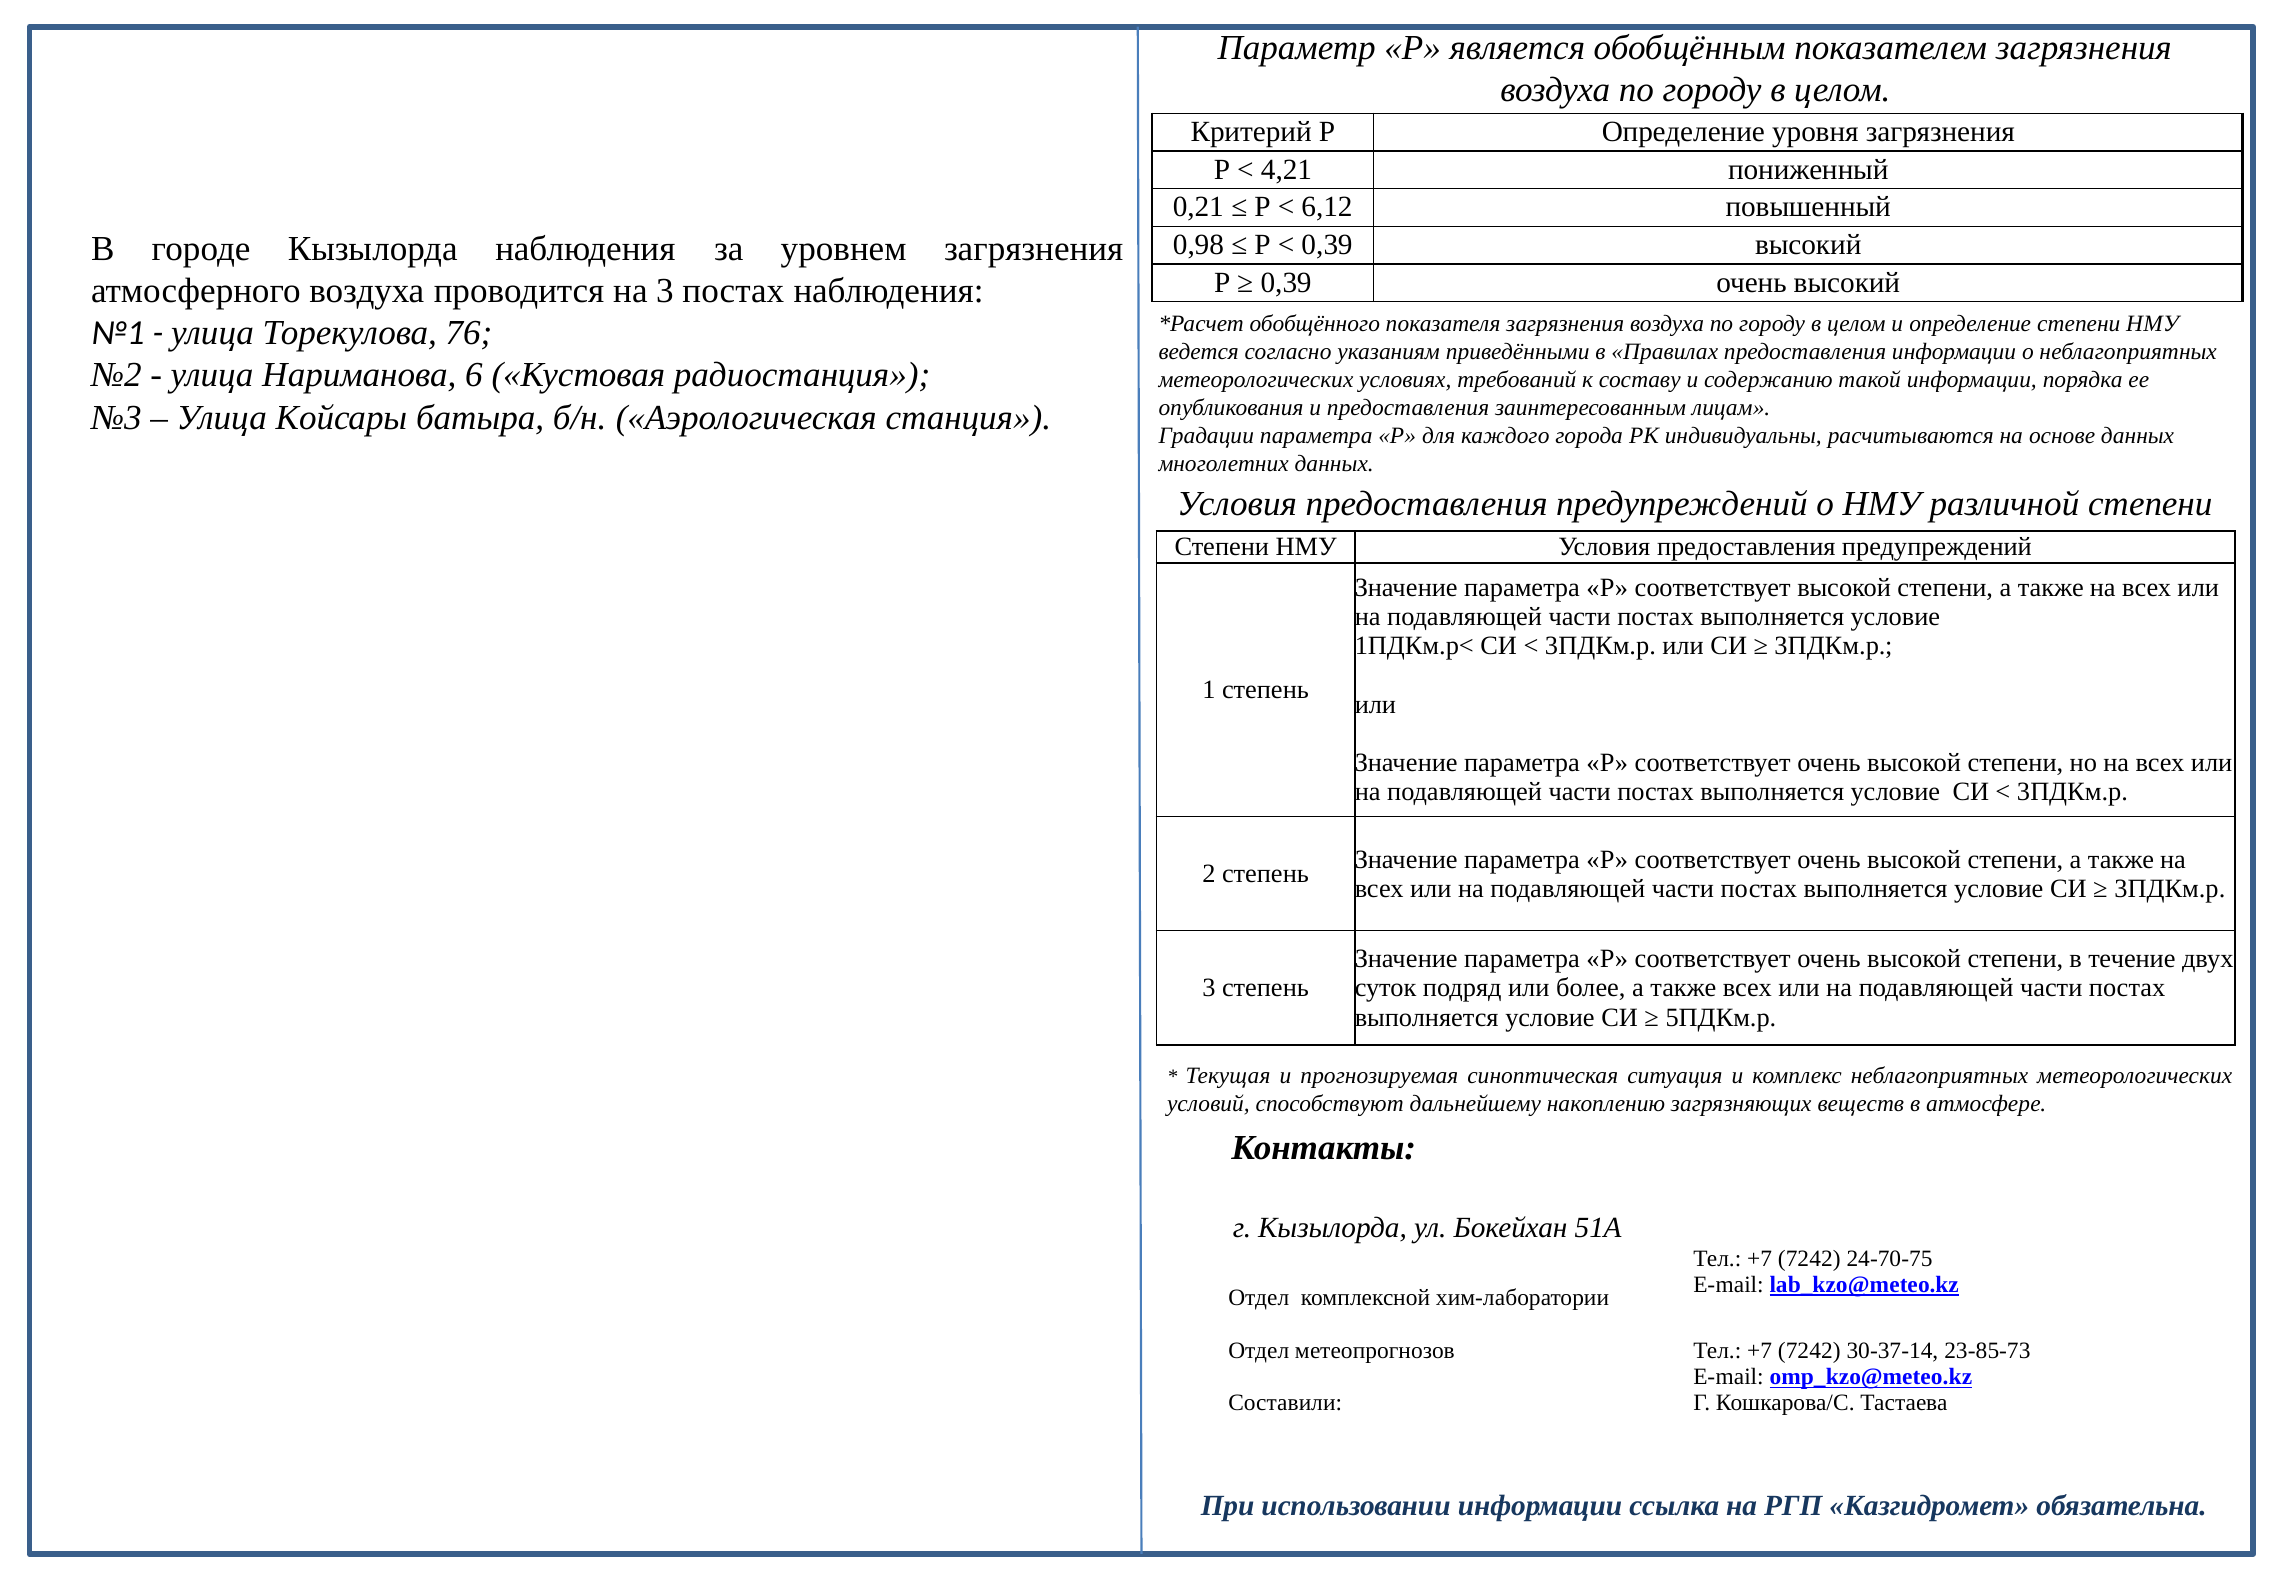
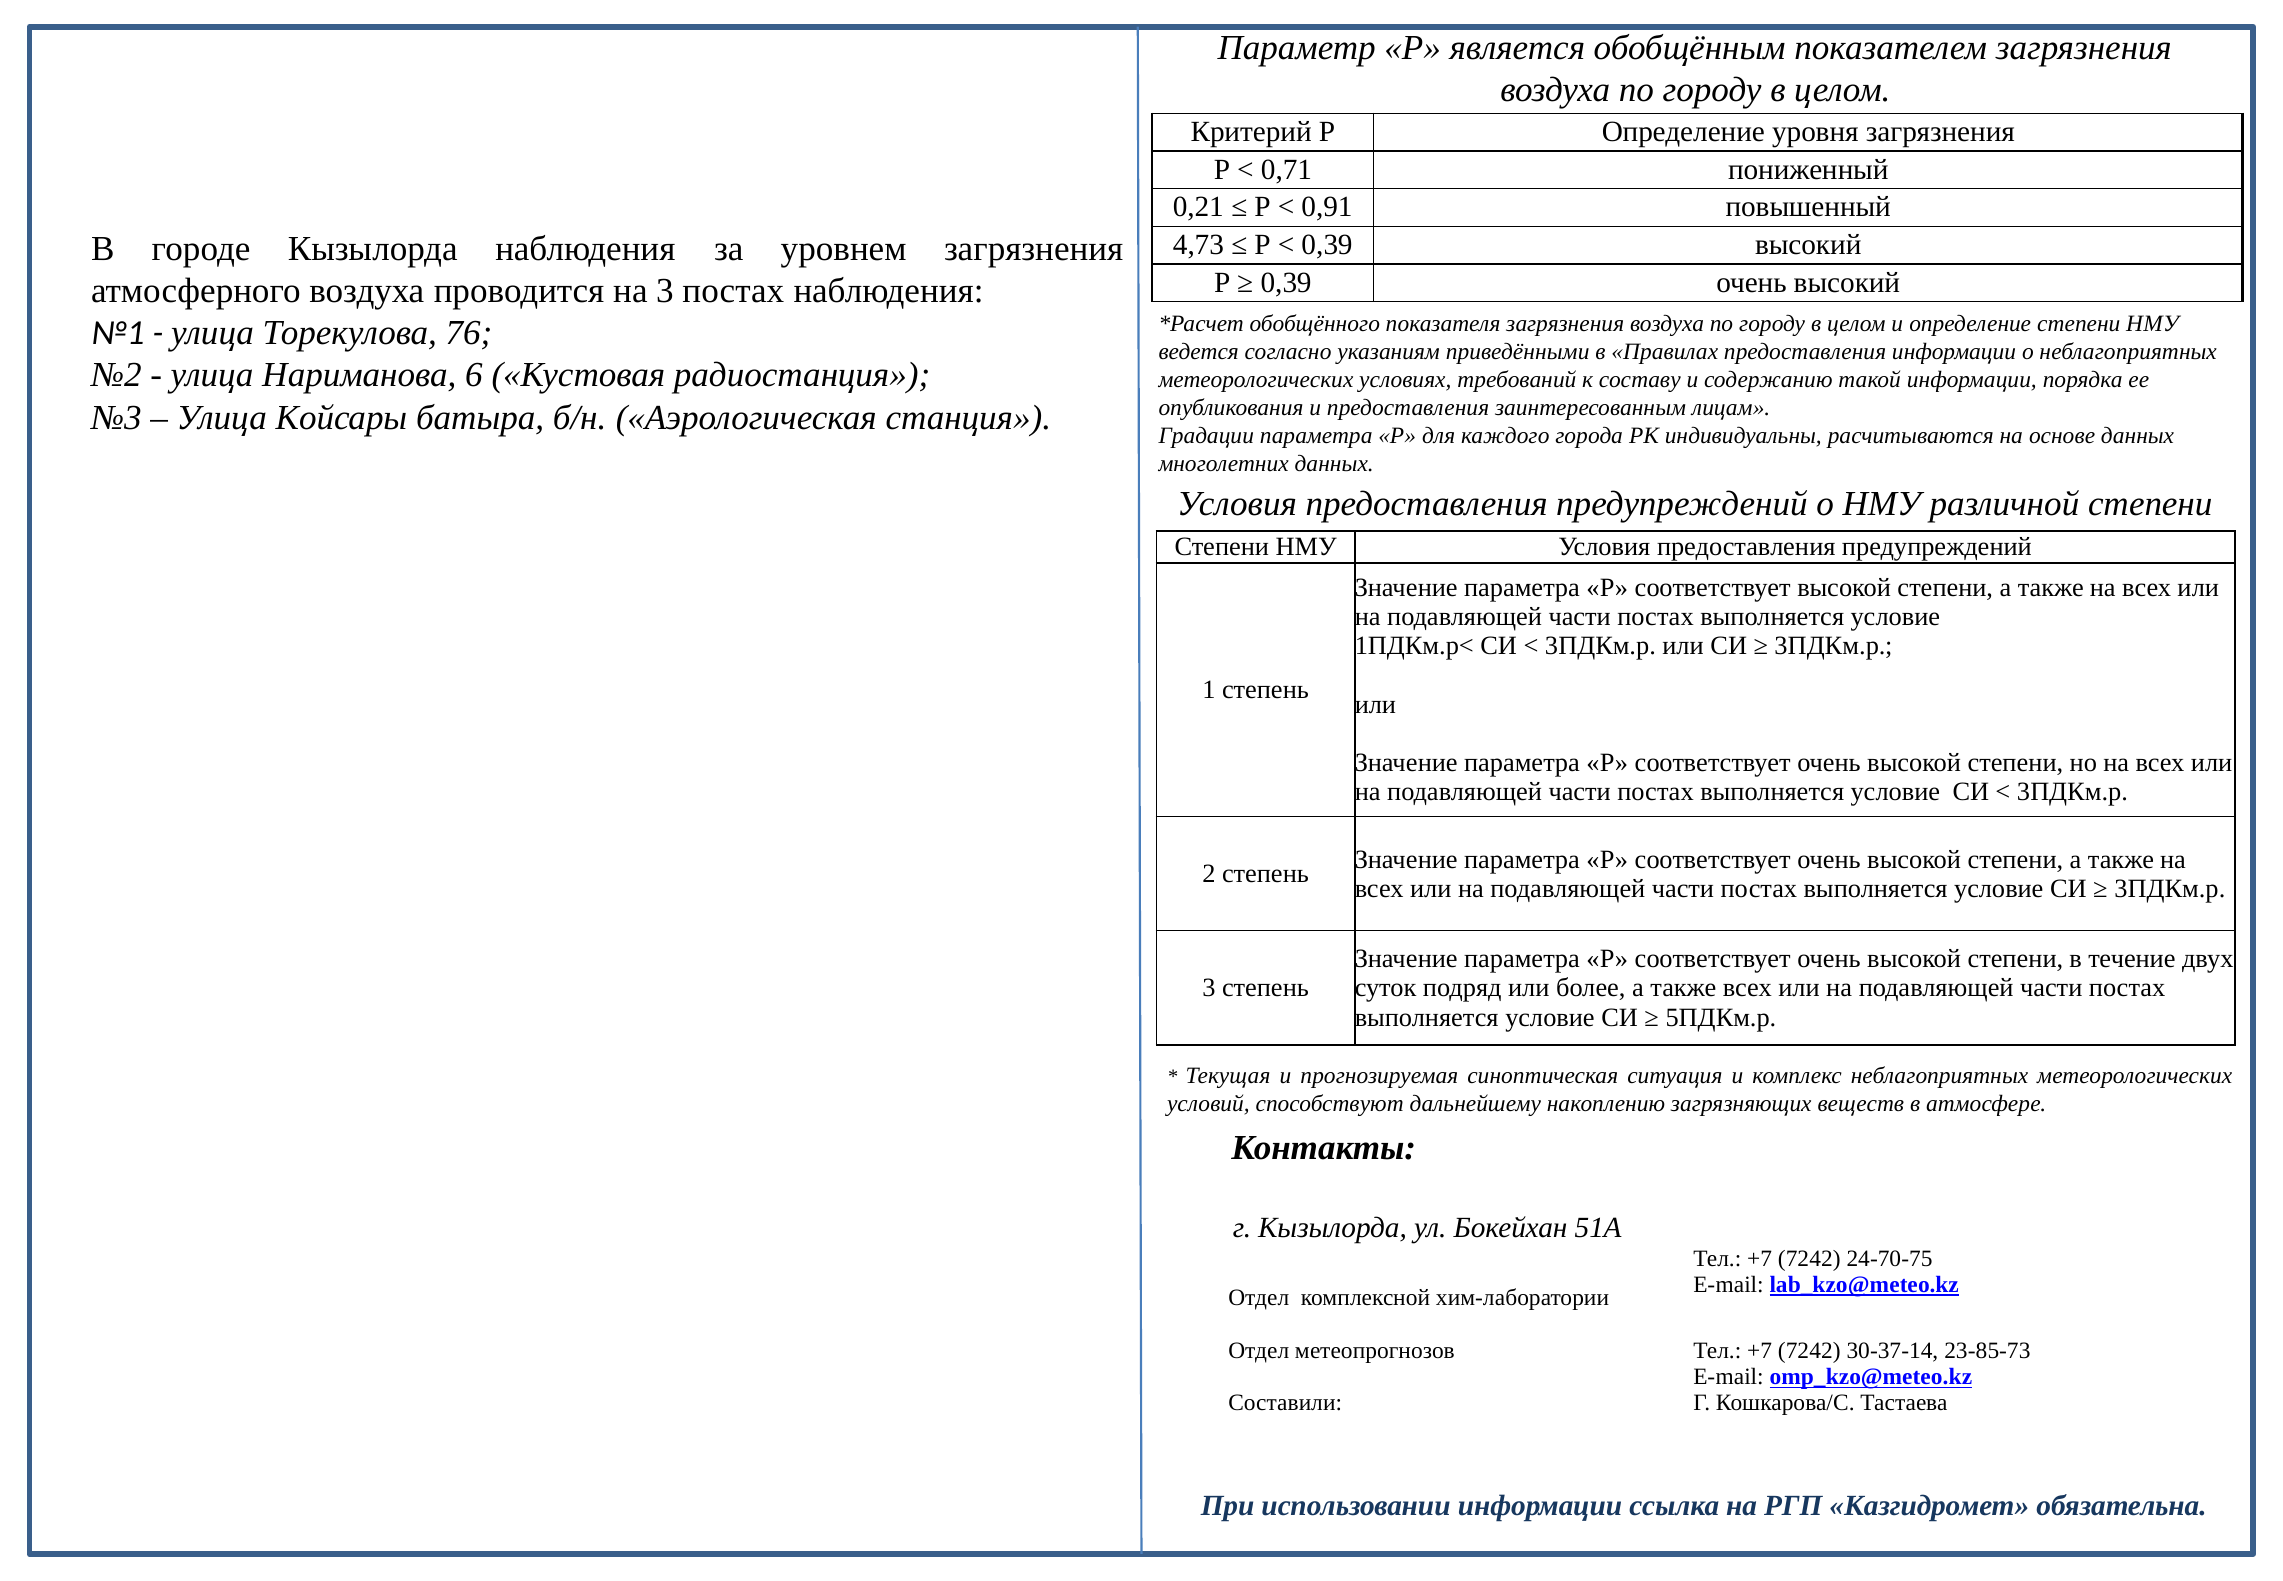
4,21: 4,21 -> 0,71 (1286, 170)
6,12: 6,12 -> 0,91 (1327, 207)
0,98: 0,98 -> 4,73 (1198, 245)
